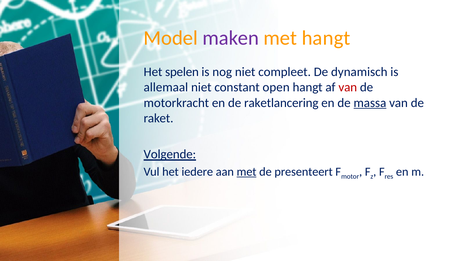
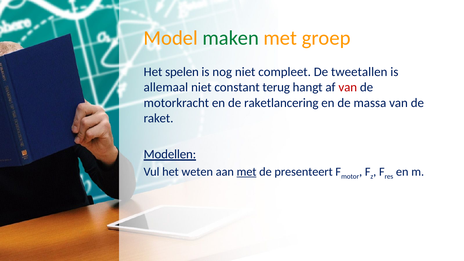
maken colour: purple -> green (231, 38)
met hangt: hangt -> groep (326, 38)
dynamisch: dynamisch -> tweetallen (359, 72)
open: open -> terug (276, 87)
massa underline: present -> none (370, 103)
Volgende: Volgende -> Modellen (170, 154)
iedere: iedere -> weten (197, 172)
